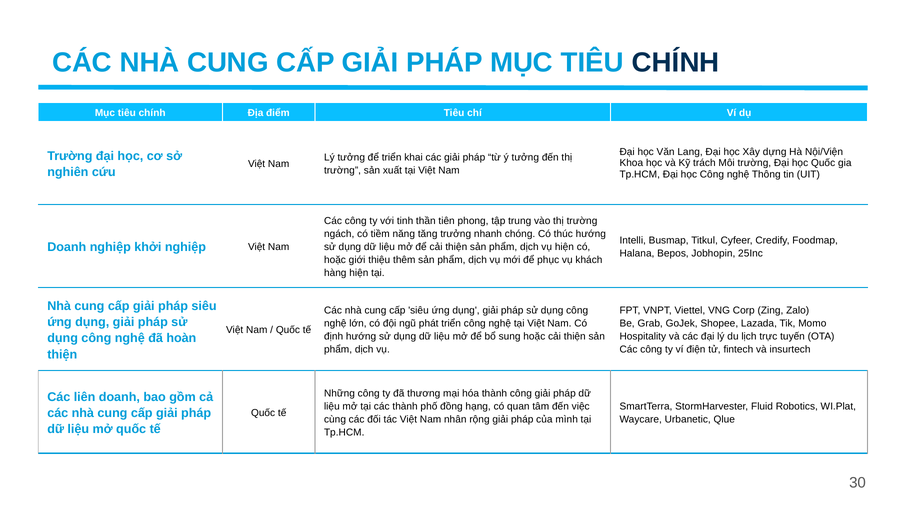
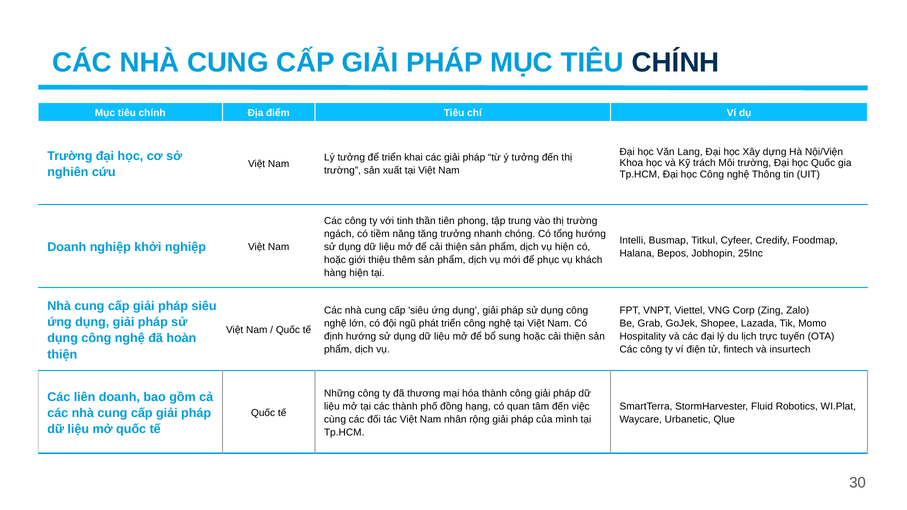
thúc: thúc -> tổng (563, 234)
